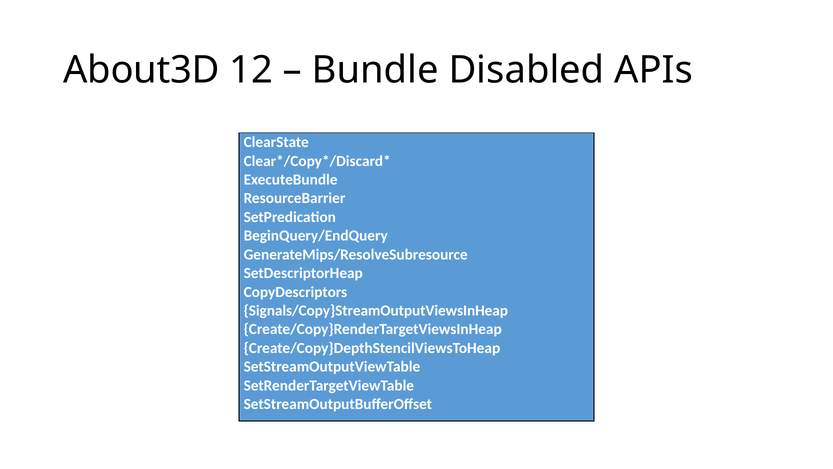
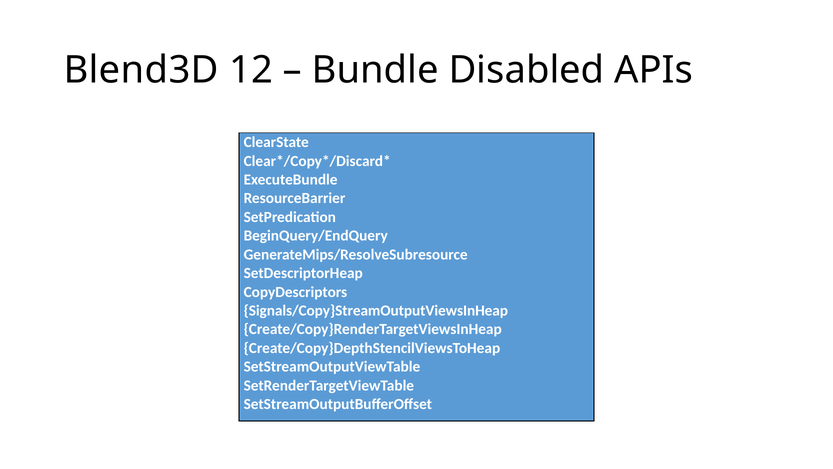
About3D: About3D -> Blend3D (141, 70)
